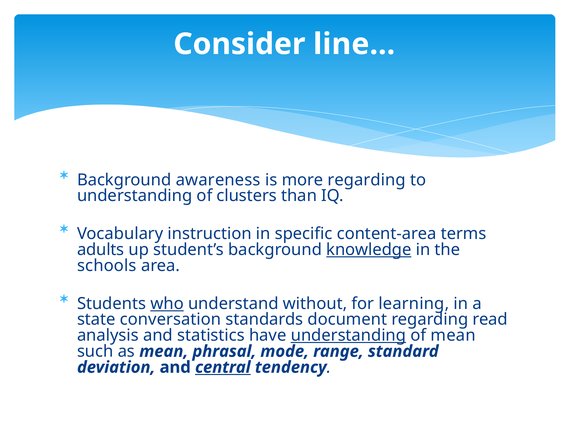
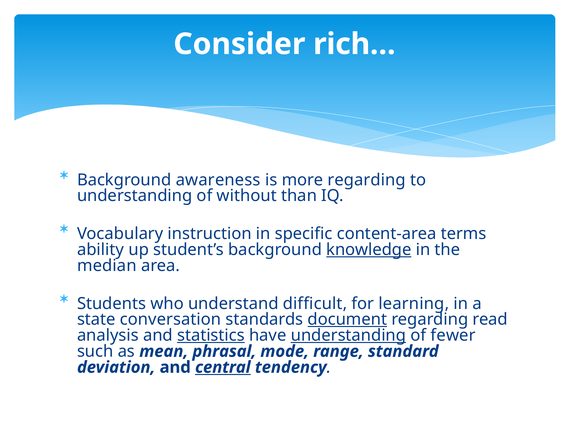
line…: line… -> rich… (354, 44)
clusters: clusters -> without (247, 196)
adults: adults -> ability (101, 250)
schools: schools -> median (107, 265)
who underline: present -> none (167, 303)
without: without -> difficult (315, 303)
document underline: none -> present (347, 319)
statistics underline: none -> present (211, 335)
of mean: mean -> fewer (453, 335)
